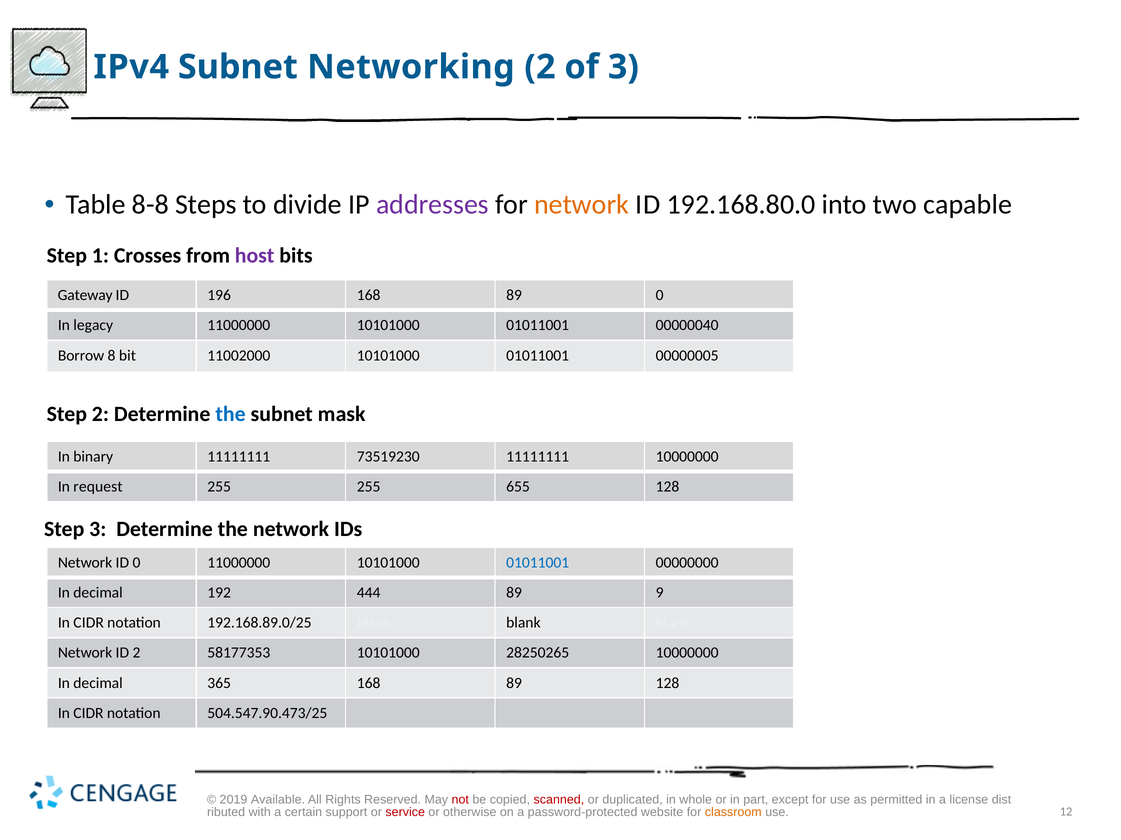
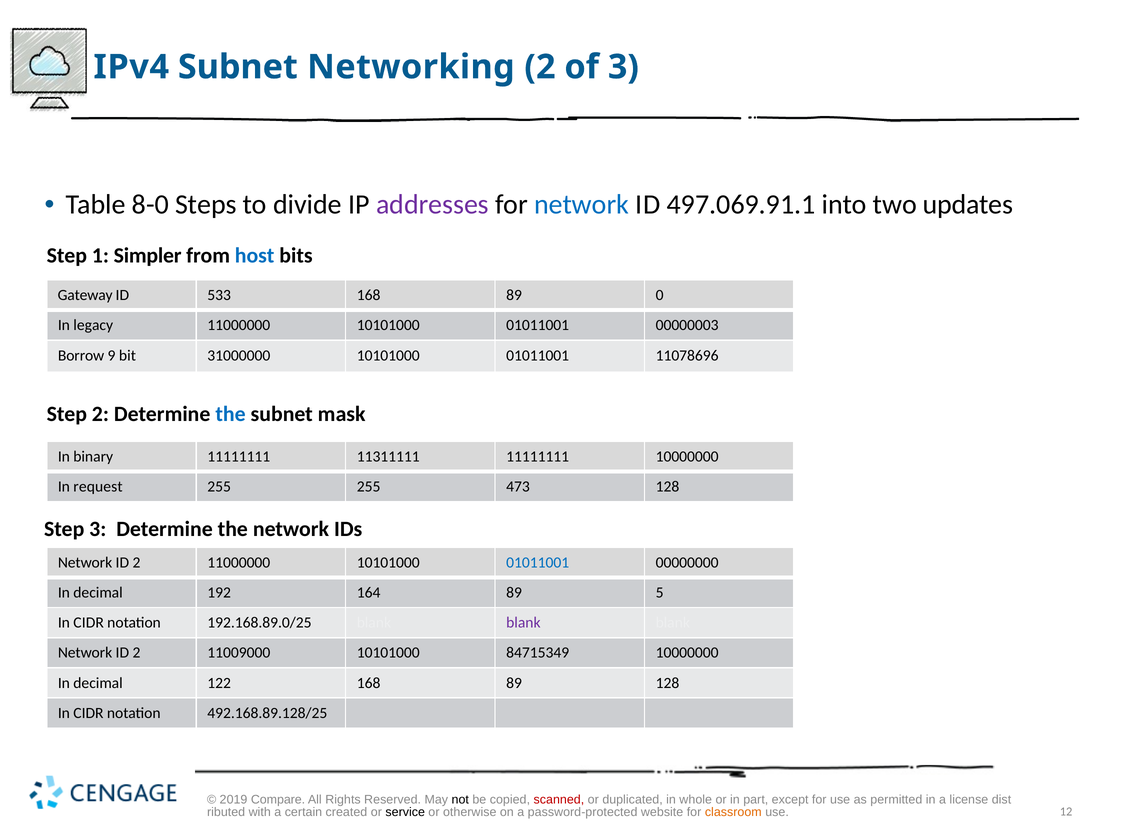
8-8: 8-8 -> 8-0 (150, 205)
network colour: orange -> blue (582, 205)
192.168.80.0: 192.168.80.0 -> 497.069.91.1 (741, 205)
capable: capable -> updates (968, 205)
Crosses: Crosses -> Simpler (148, 256)
host colour: purple -> blue (255, 256)
196: 196 -> 533 (219, 295)
00000040: 00000040 -> 00000003 (687, 326)
8: 8 -> 9 (112, 356)
11002000: 11002000 -> 31000000 (239, 356)
00000005: 00000005 -> 11078696 (687, 356)
73519230: 73519230 -> 11311111 (388, 457)
655: 655 -> 473 (518, 487)
0: 0 -> 2 (137, 563)
444: 444 -> 164 (369, 593)
9: 9 -> 5 (660, 593)
blank colour: black -> purple (523, 623)
58177353: 58177353 -> 11009000 (239, 653)
28250265: 28250265 -> 84715349 (538, 653)
365: 365 -> 122 (219, 684)
504.547.90.473/25: 504.547.90.473/25 -> 492.168.89.128/25 (267, 714)
Available: Available -> Compare (278, 801)
not colour: red -> black (460, 801)
support: support -> created (346, 813)
service colour: red -> black (405, 813)
